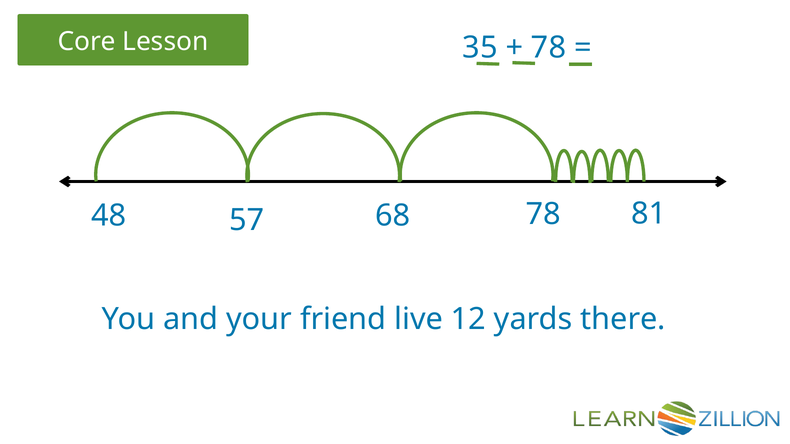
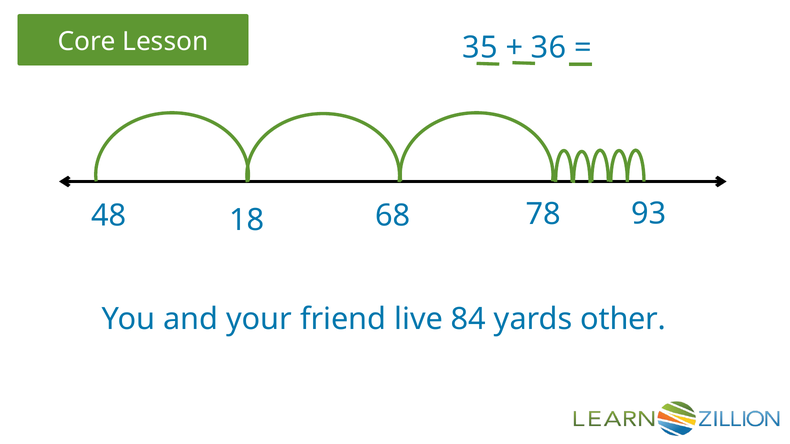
78: 78 -> 36 (549, 48)
57: 57 -> 18 (247, 220)
81: 81 -> 93 (649, 214)
12: 12 -> 84 (469, 319)
there: there -> other (623, 319)
